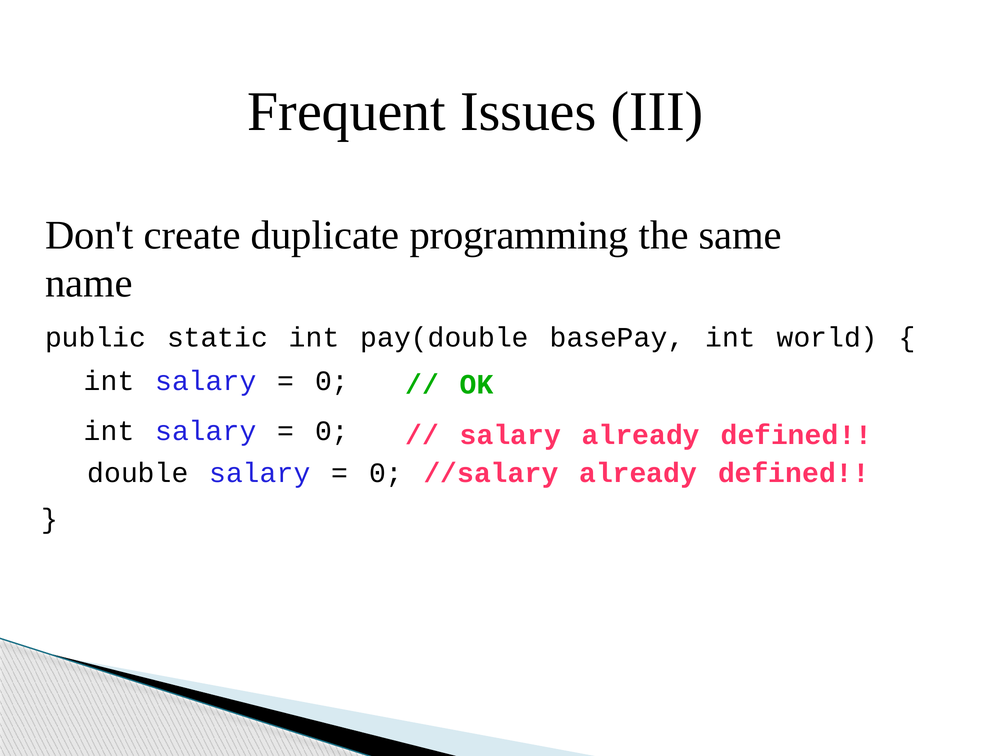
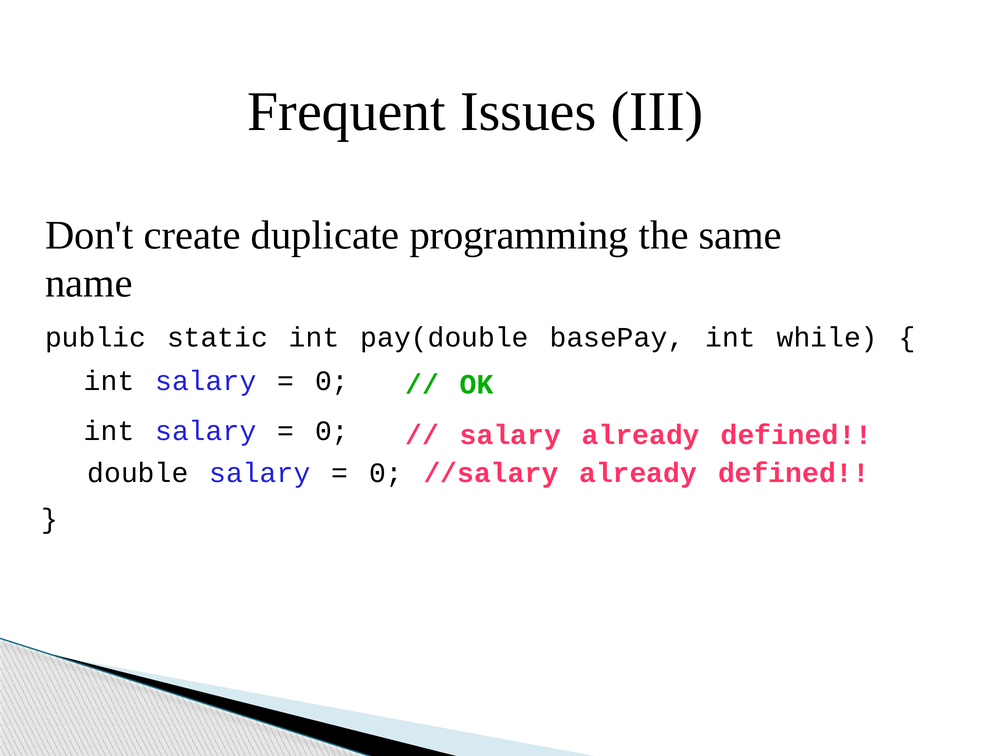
world: world -> while (827, 338)
